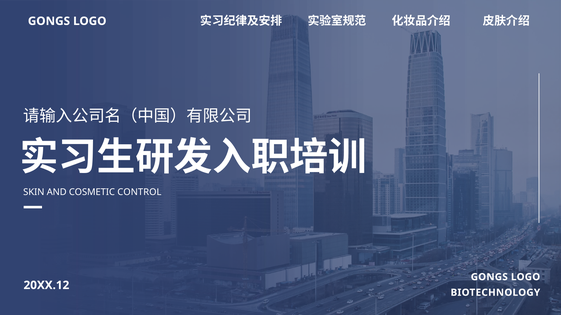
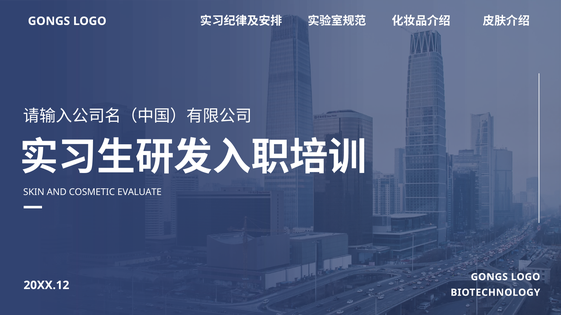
CONTROL: CONTROL -> EVALUATE (140, 193)
